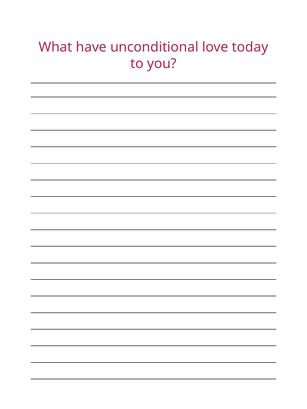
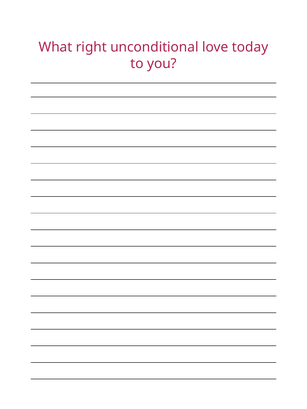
have: have -> right (91, 47)
